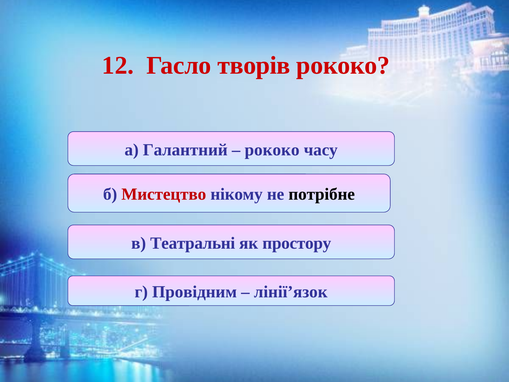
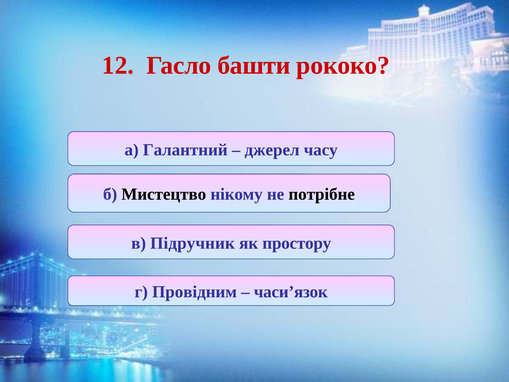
творів: творів -> башти (254, 65)
рококо: рококо -> джерел (272, 150)
Мистецтво colour: red -> black (164, 194)
Театральні: Театральні -> Підручник (193, 243)
лінії’язок: лінії’язок -> часи’язок (291, 292)
